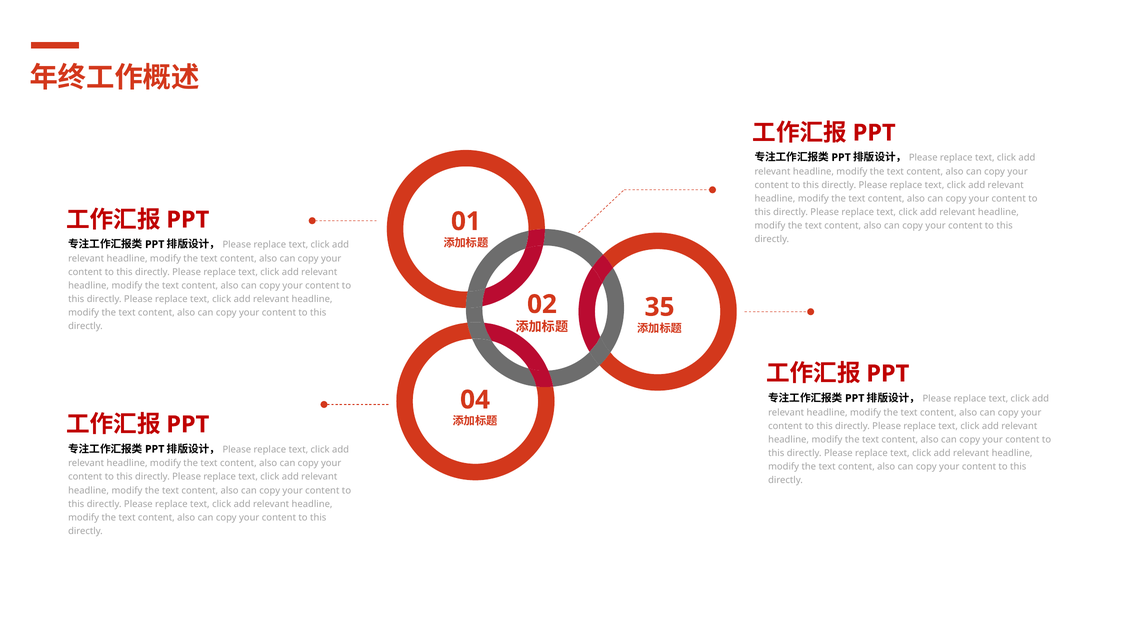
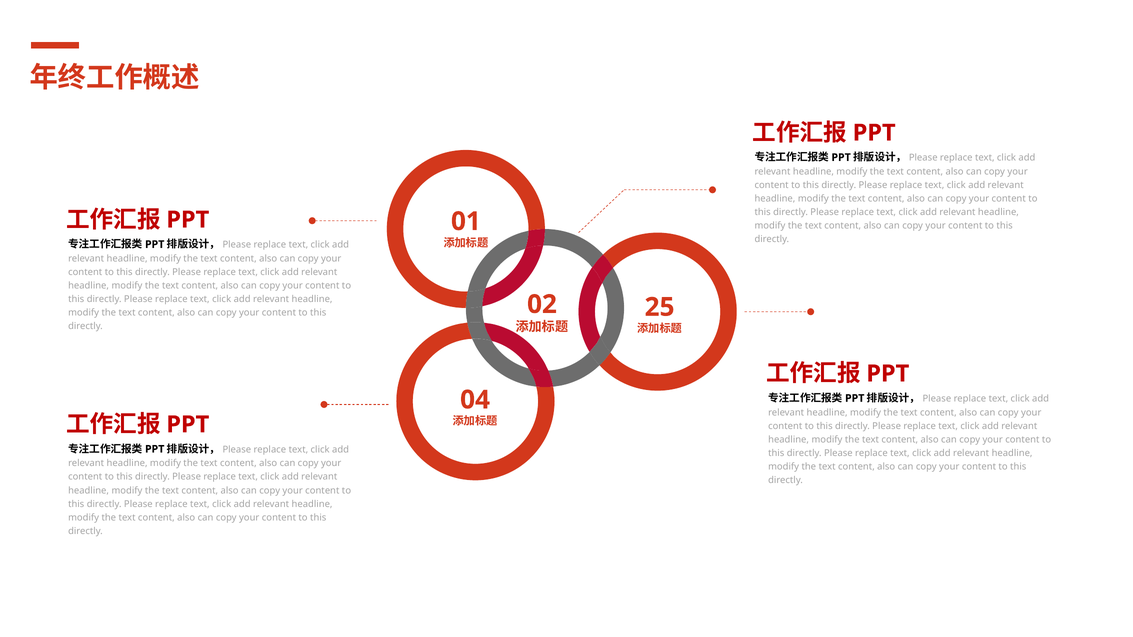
35: 35 -> 25 (660, 307)
